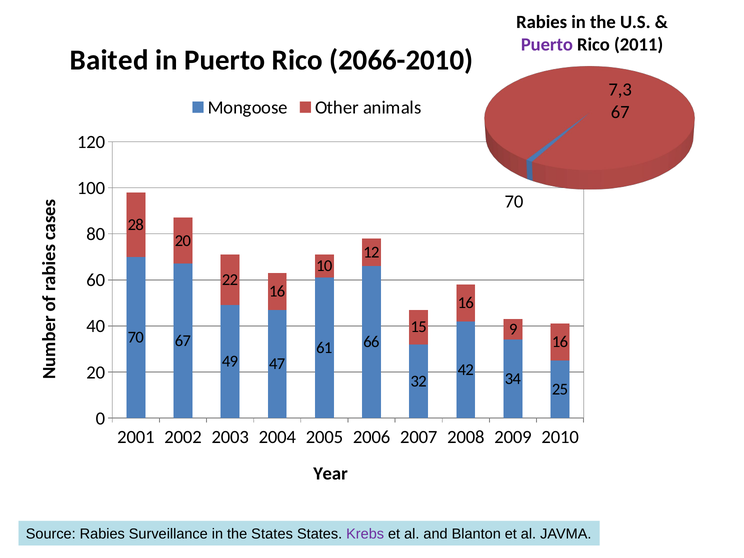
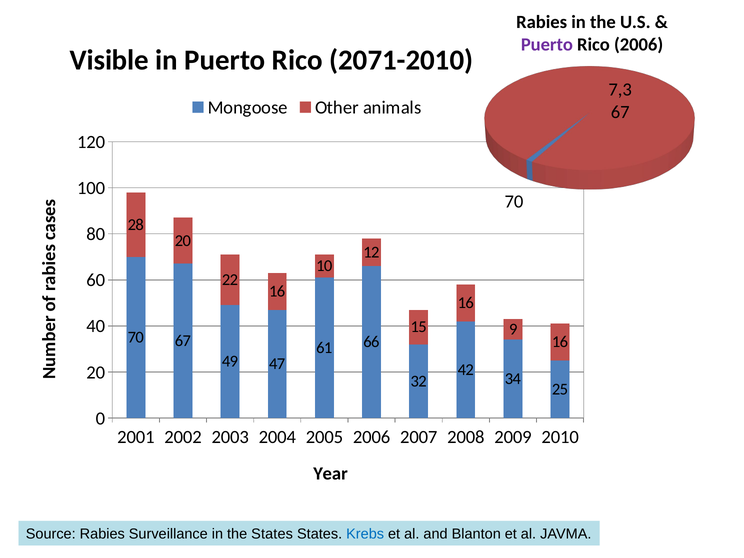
Rico 2011: 2011 -> 2006 (639, 45)
Baited: Baited -> Visible (109, 60)
2066-2010: 2066-2010 -> 2071-2010 (401, 60)
Krebs colour: purple -> blue (365, 534)
